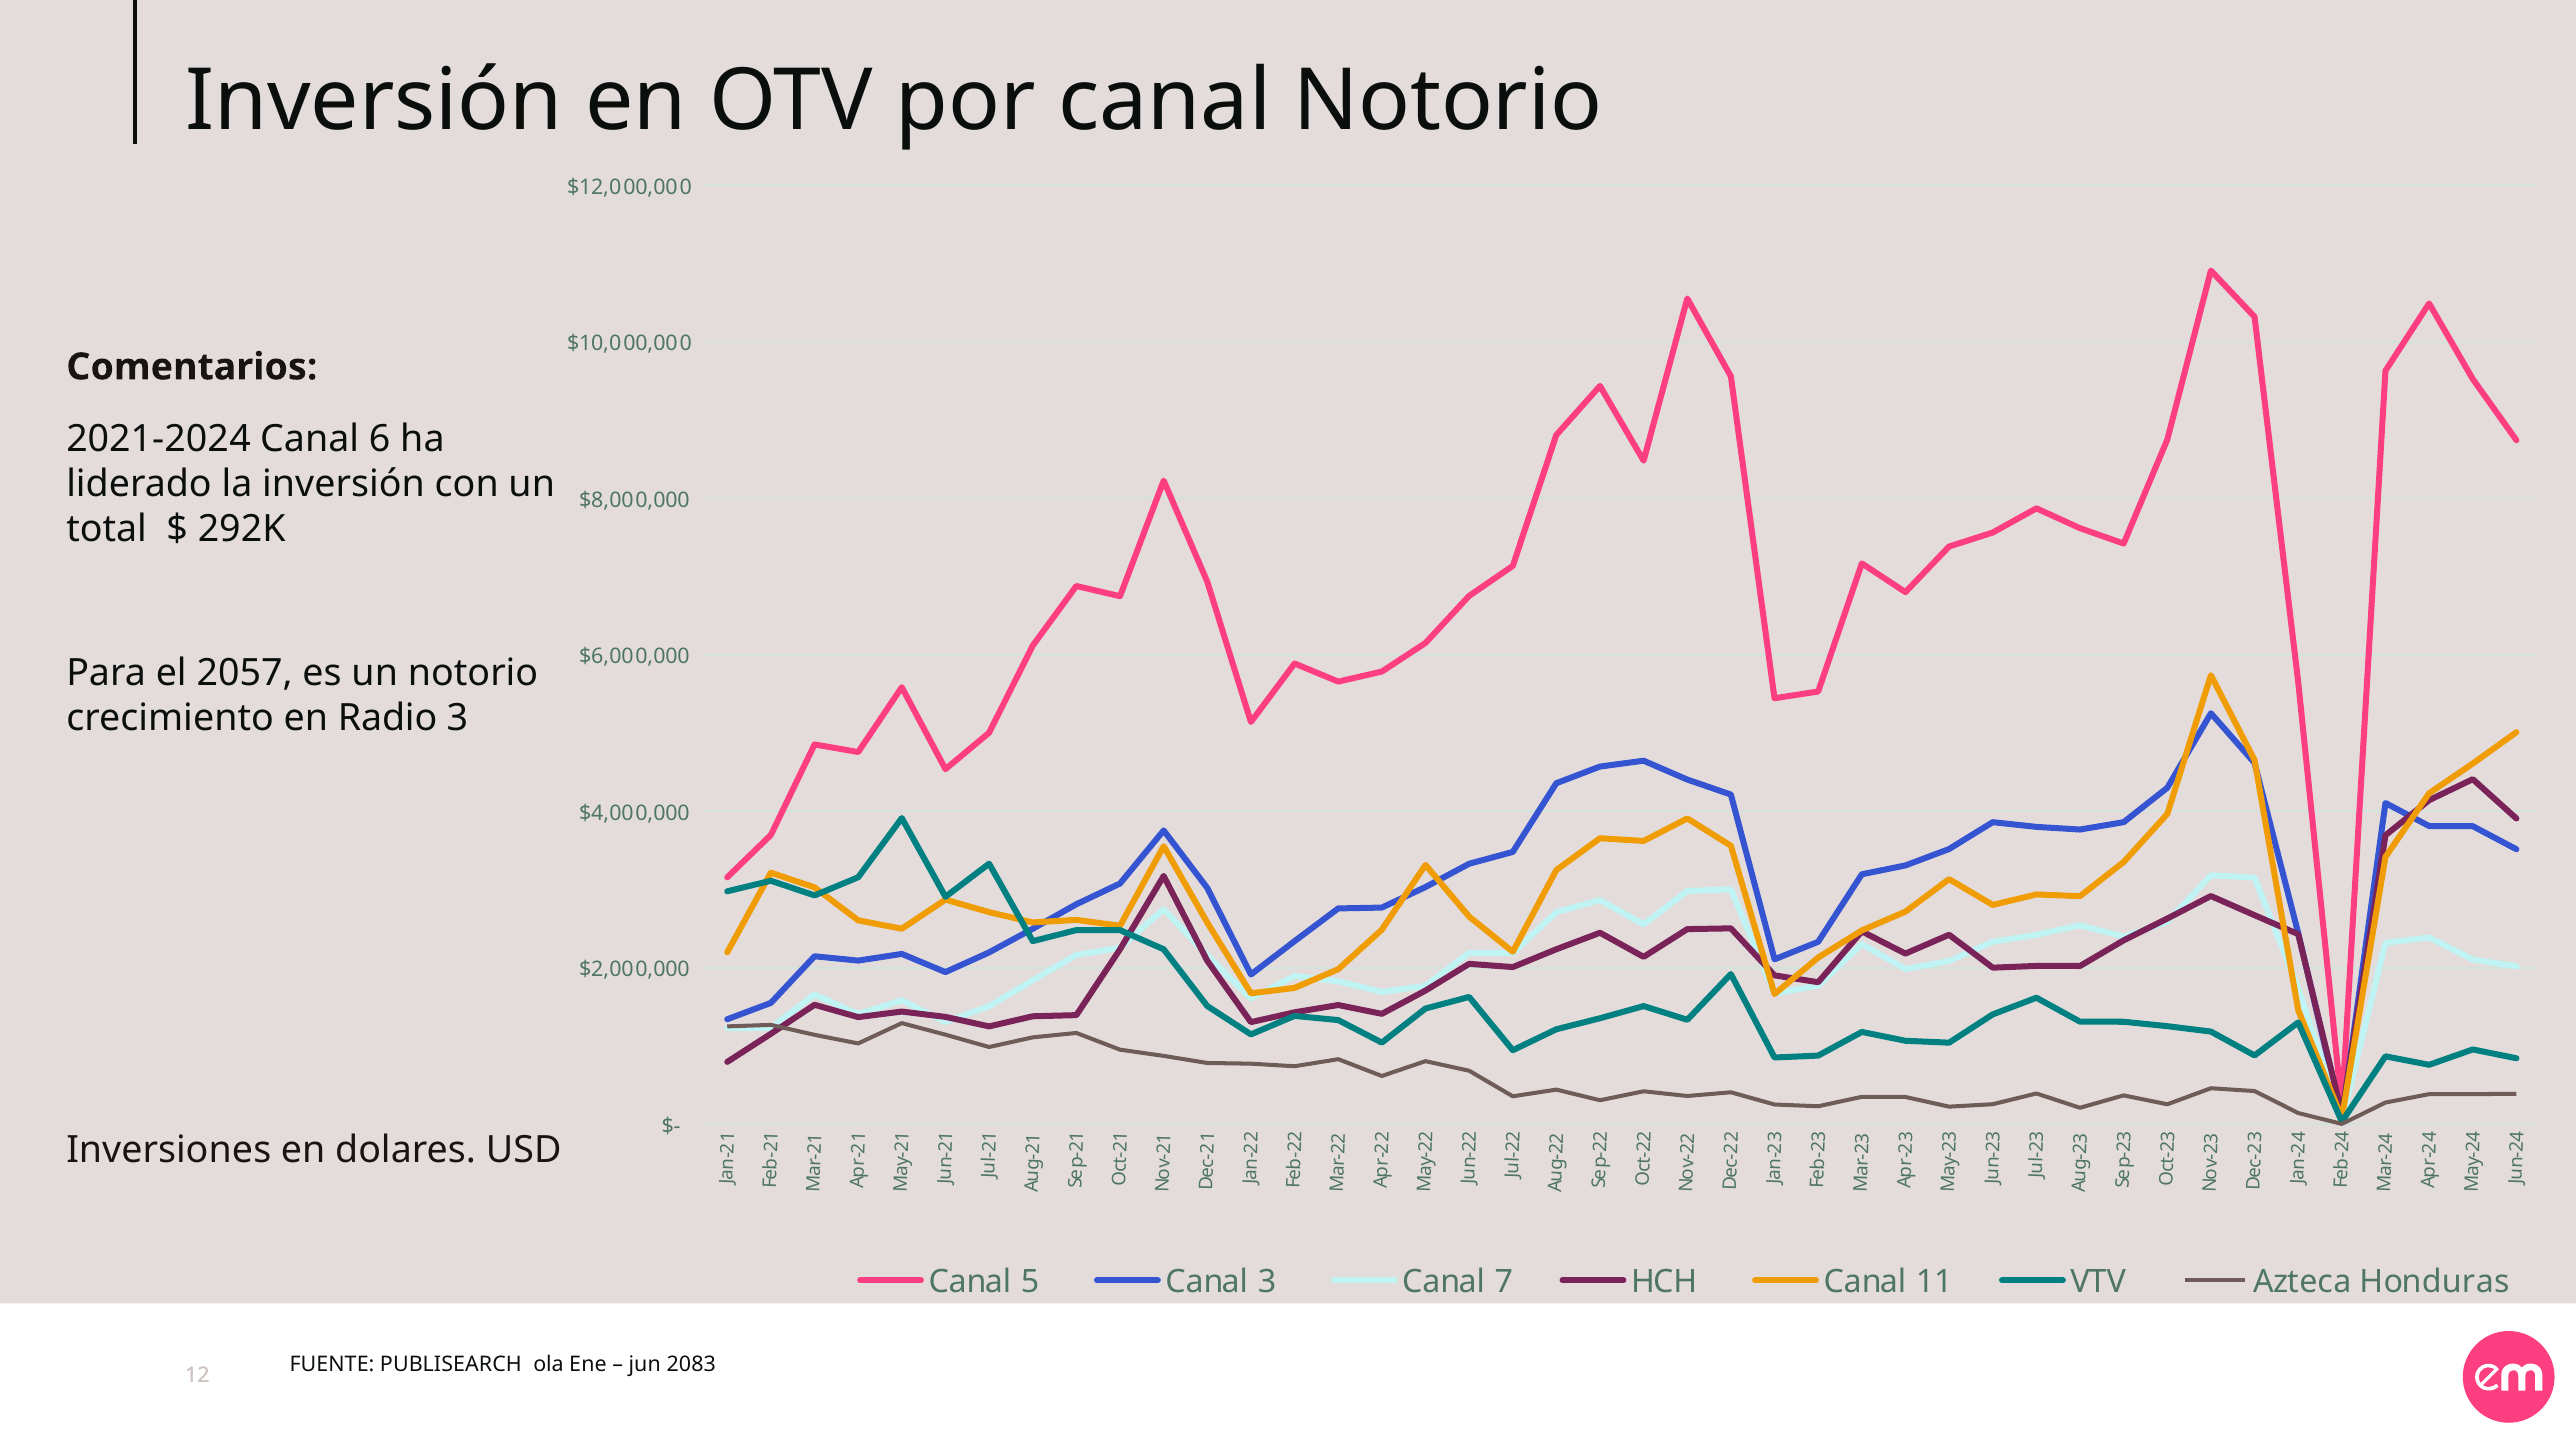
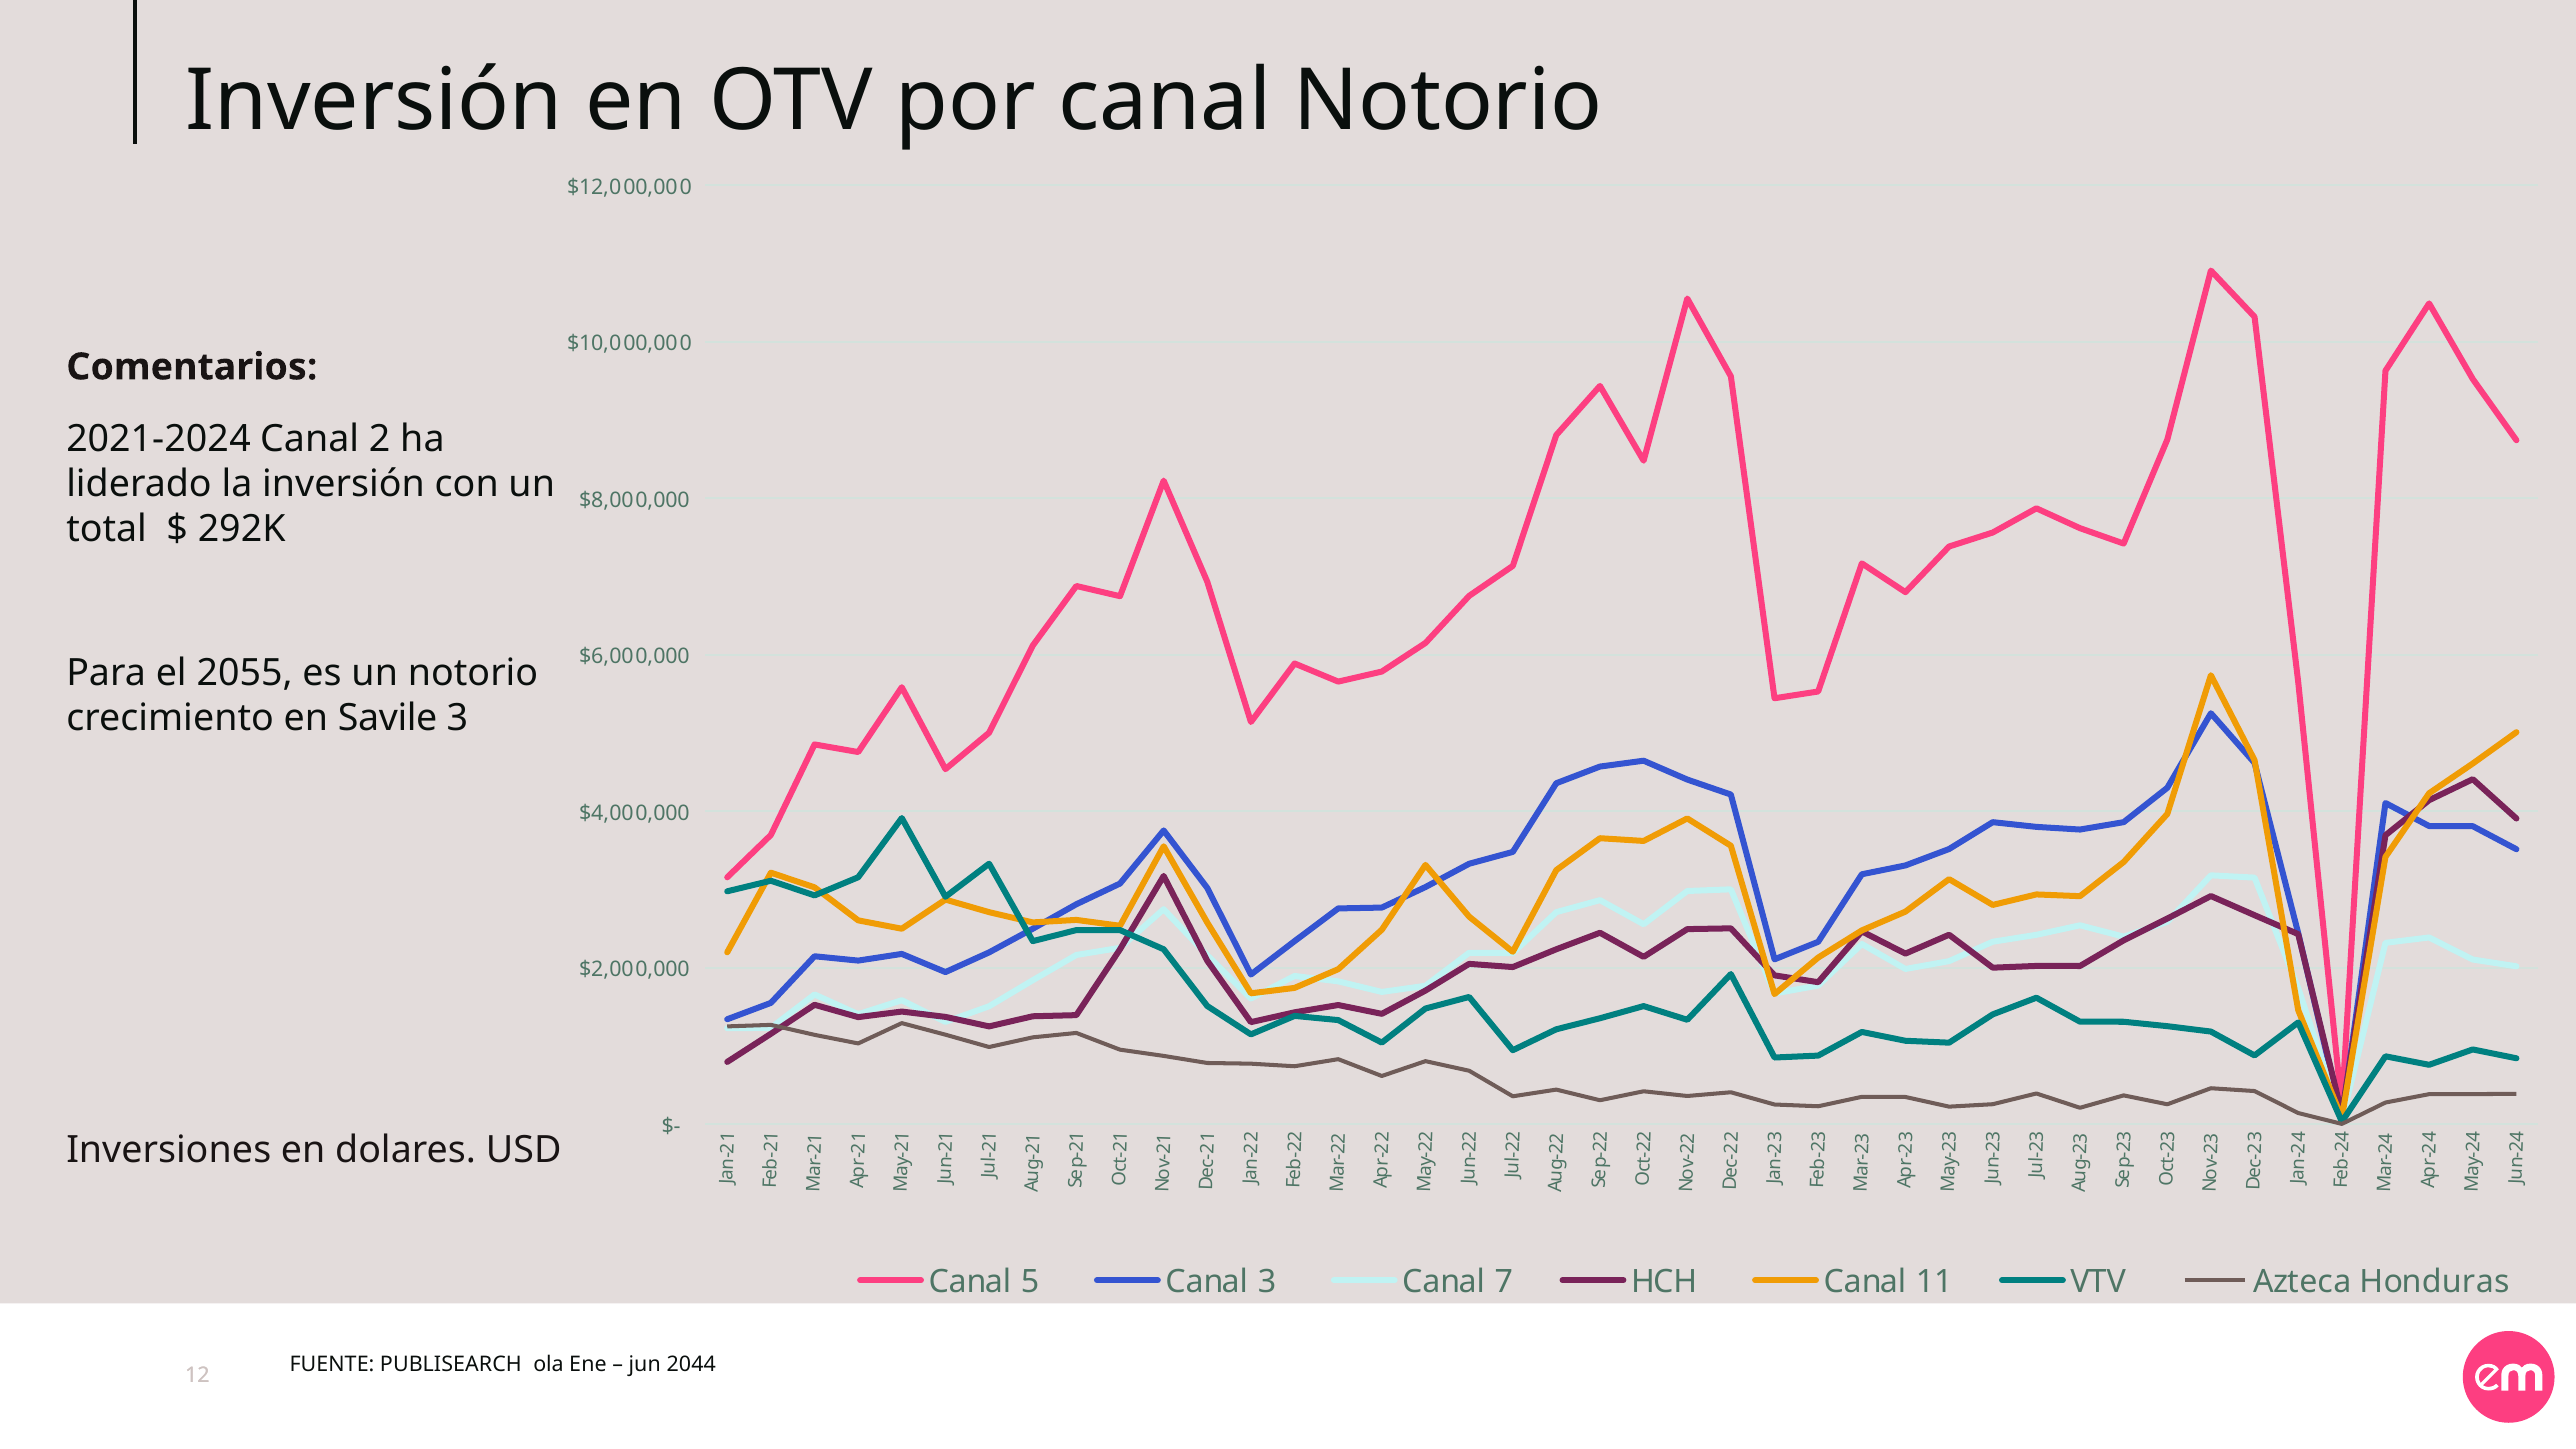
Canal 6: 6 -> 2 (380, 439)
2057: 2057 -> 2055 (245, 673)
Radio: Radio -> Savile (388, 718)
2083: 2083 -> 2044 (691, 1364)
